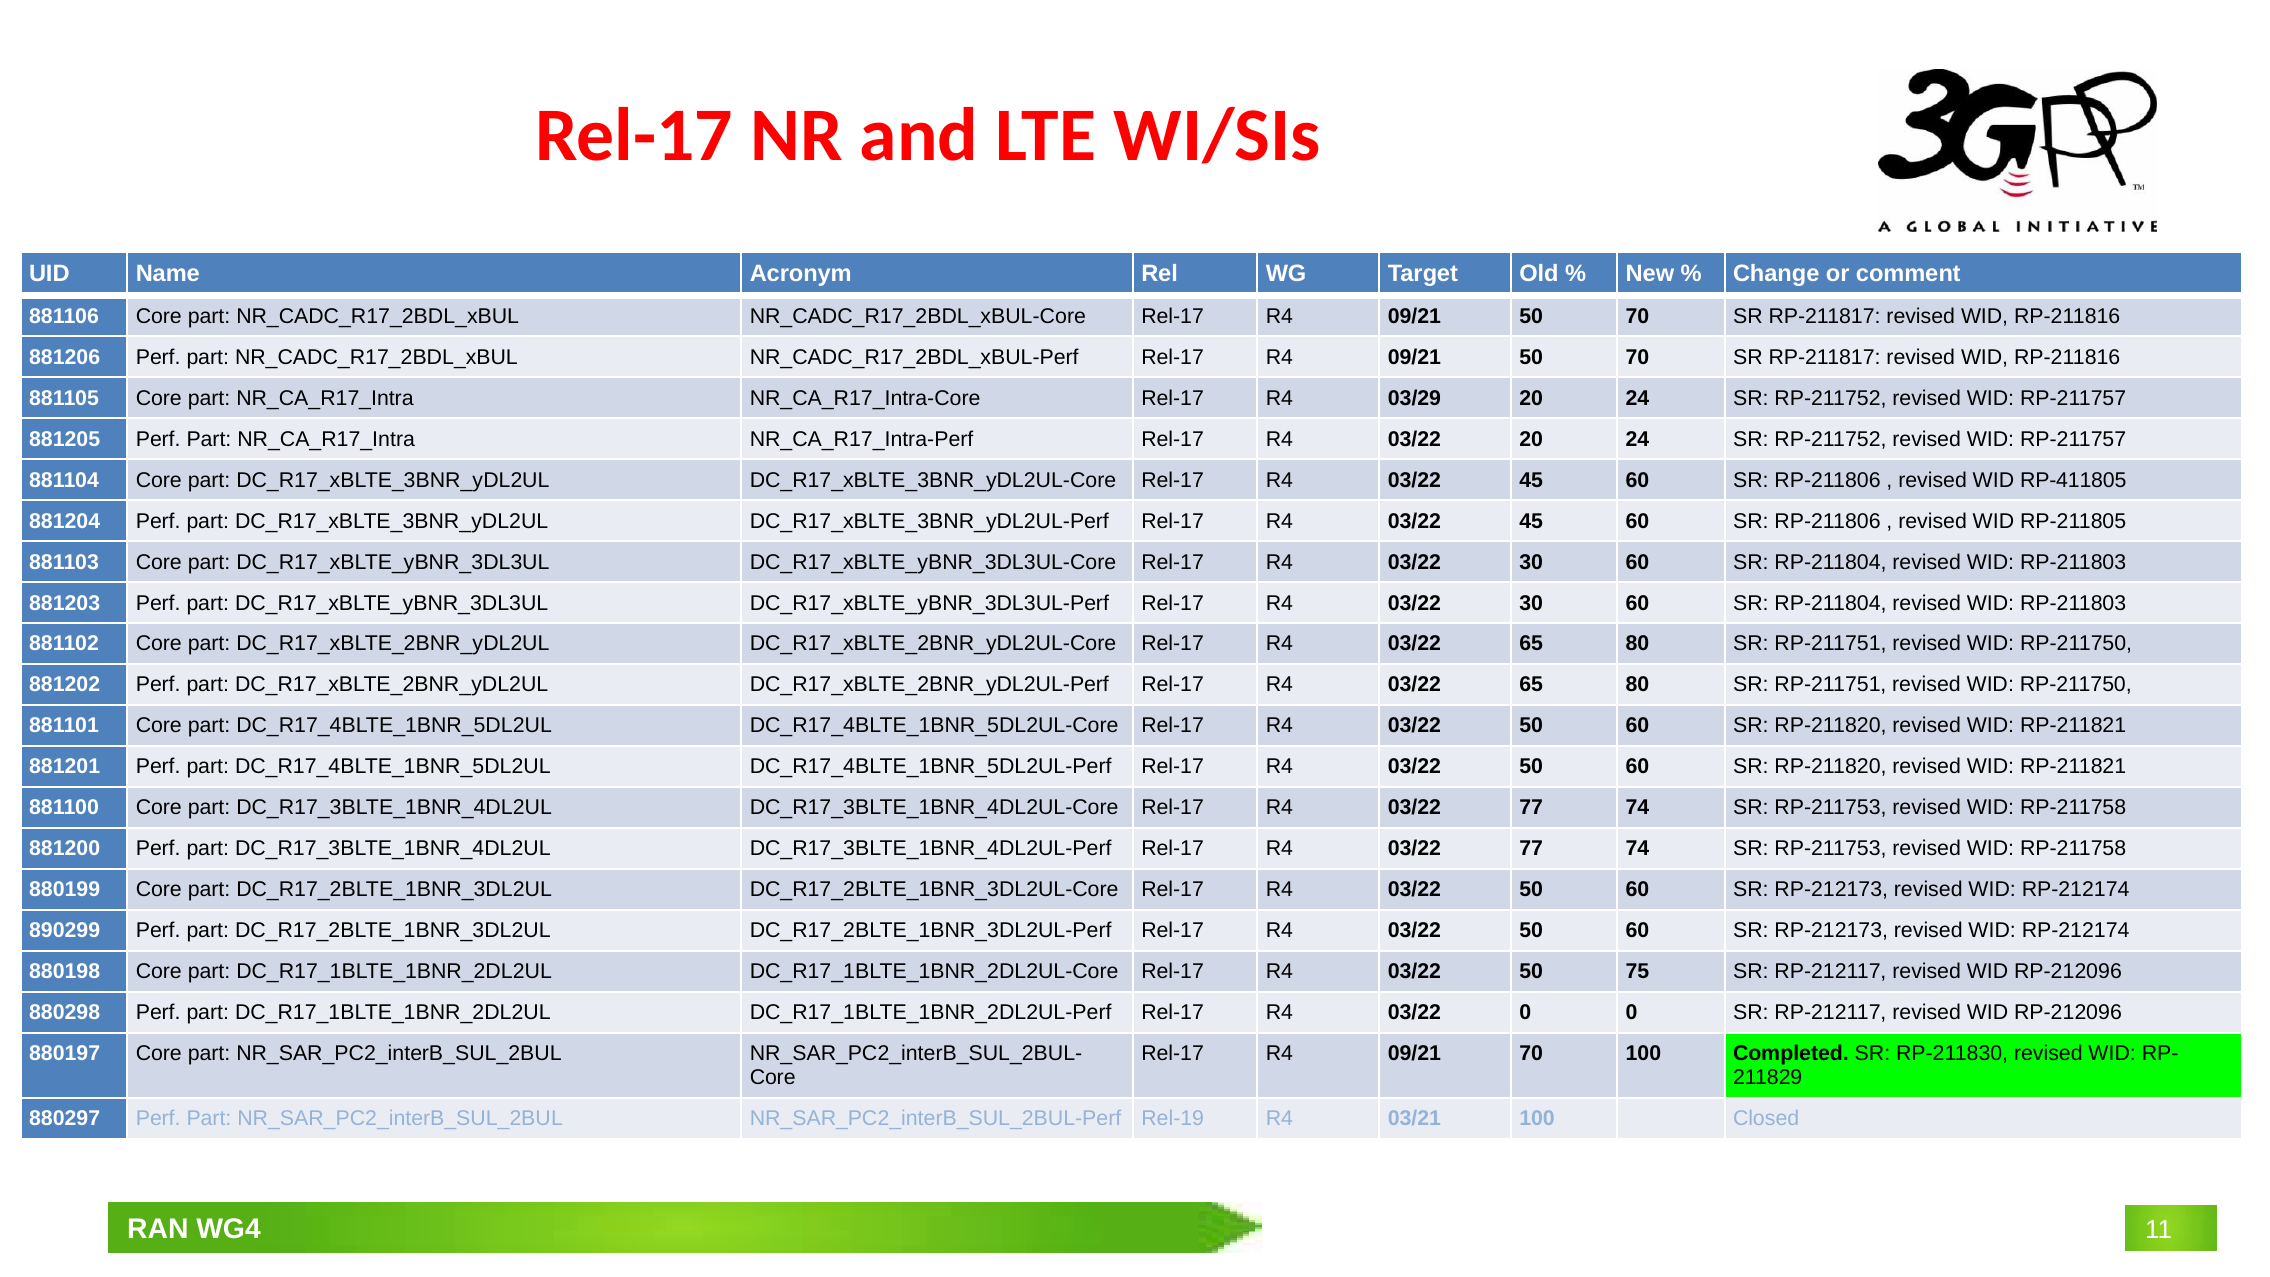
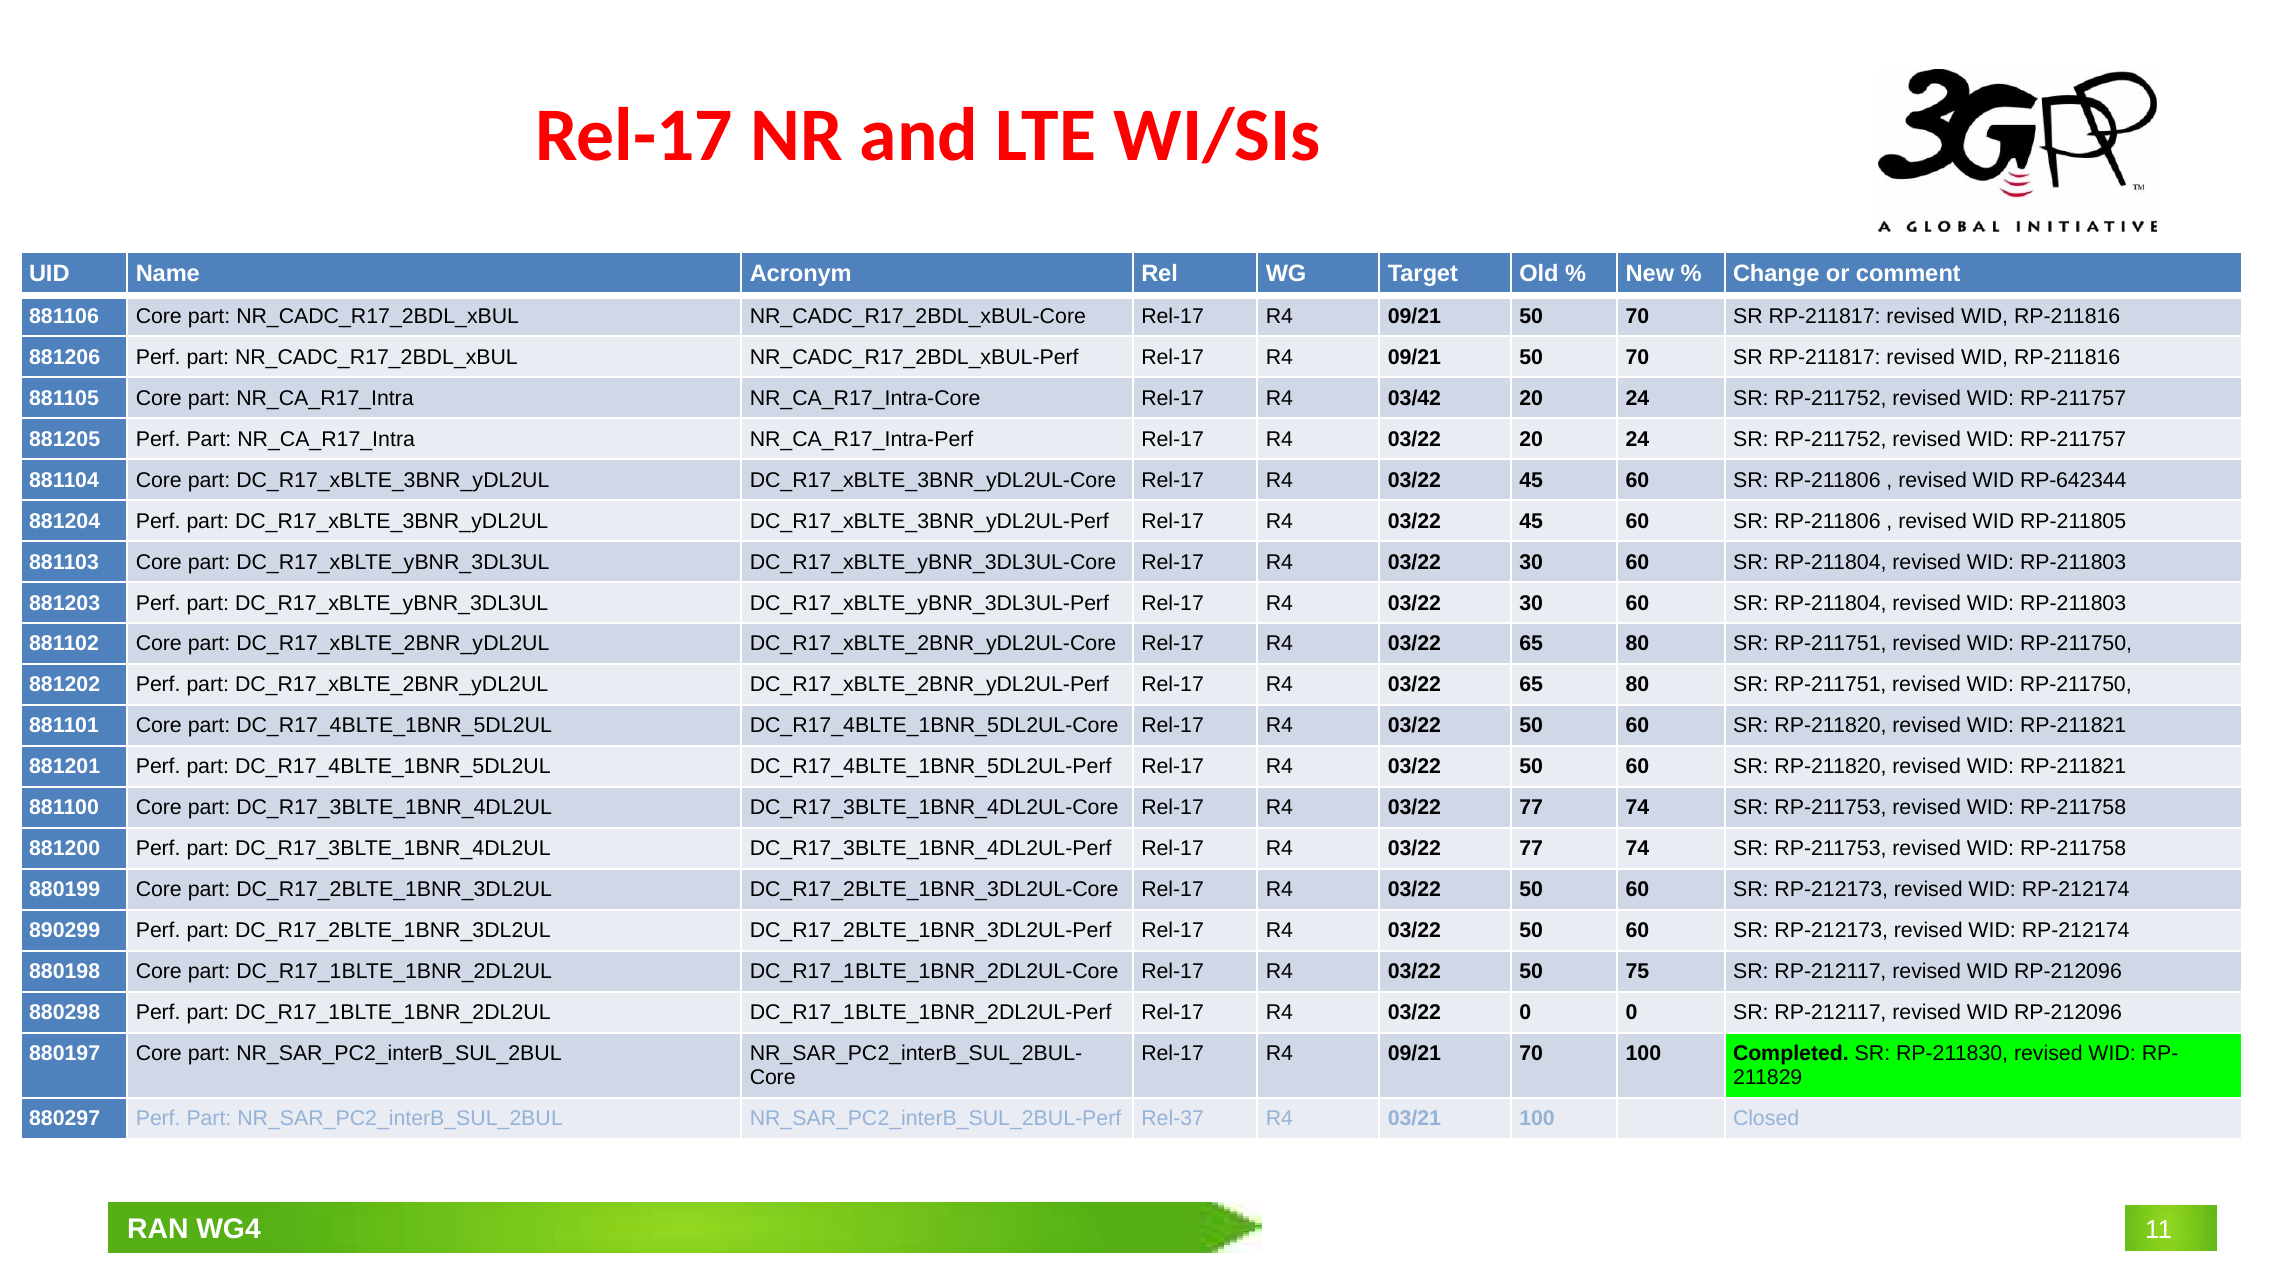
03/29: 03/29 -> 03/42 (1414, 398)
RP-411805: RP-411805 -> RP-642344 (2073, 480)
Rel-19: Rel-19 -> Rel-37 (1173, 1118)
